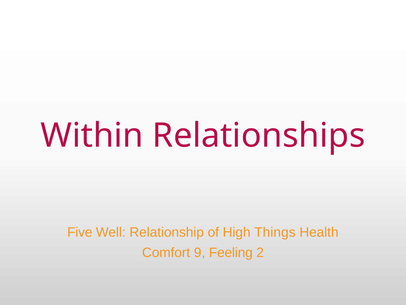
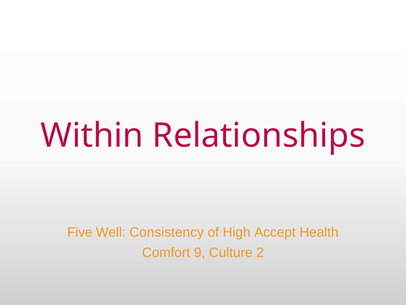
Relationship: Relationship -> Consistency (167, 232)
Things: Things -> Accept (275, 232)
Feeling: Feeling -> Culture (231, 252)
